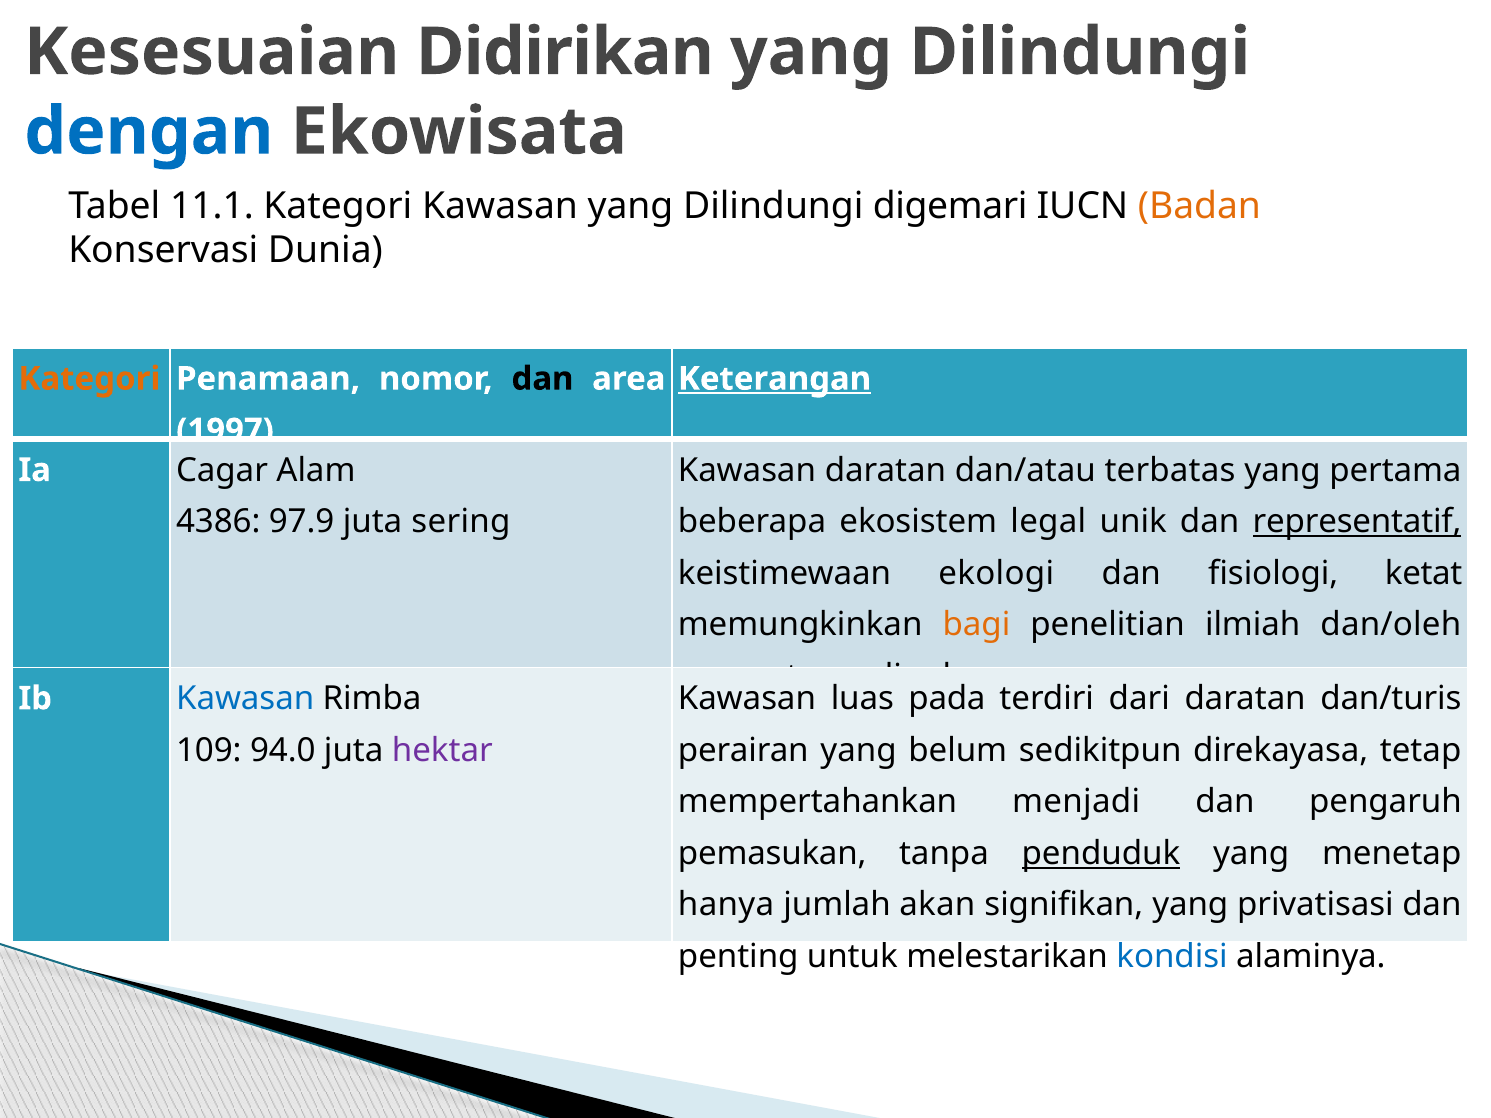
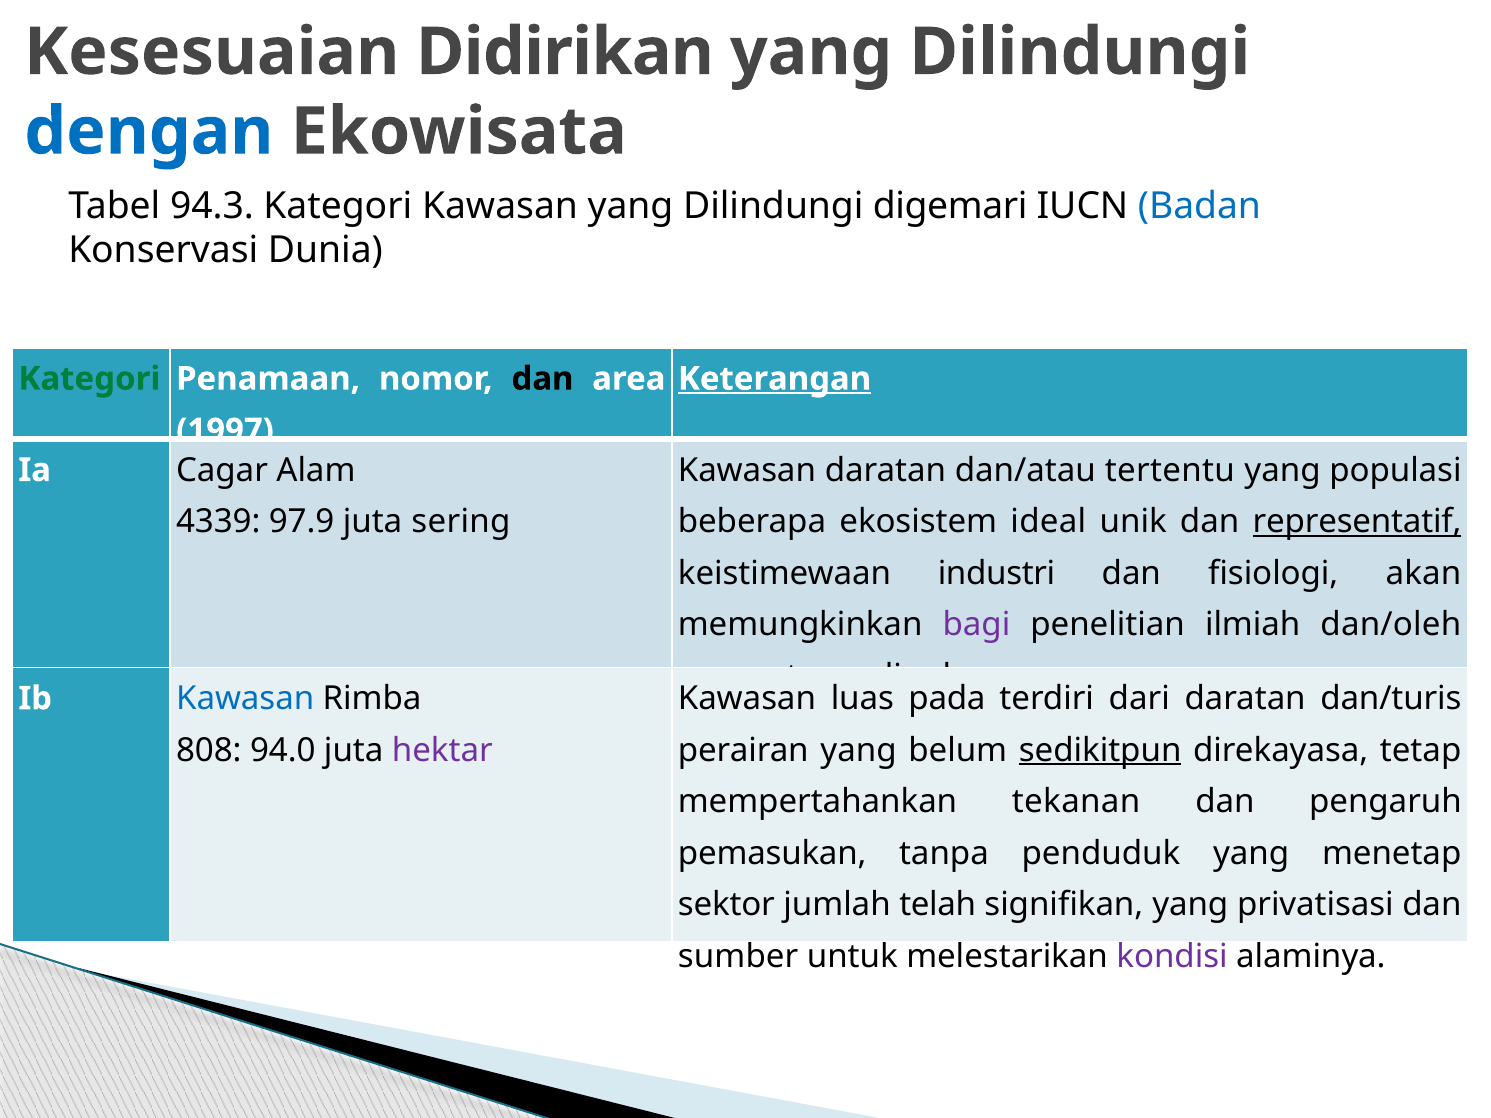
11.1: 11.1 -> 94.3 (212, 206)
Badan colour: orange -> blue (1199, 206)
Kategori colour: orange -> green (89, 379)
terbatas: terbatas -> tertentu (1170, 470)
pertama: pertama -> populasi (1395, 470)
4386: 4386 -> 4339 (218, 522)
legal: legal -> ideal (1048, 522)
ekologi: ekologi -> industri (997, 574)
ketat: ketat -> akan (1423, 574)
bagi colour: orange -> purple (976, 625)
109: 109 -> 808 (209, 750)
sedikitpun underline: none -> present (1100, 750)
menjadi: menjadi -> tekanan (1076, 802)
penduduk underline: present -> none (1101, 854)
hanya: hanya -> sektor (726, 905)
akan: akan -> telah (938, 905)
penting: penting -> sumber (738, 957)
kondisi colour: blue -> purple (1172, 957)
